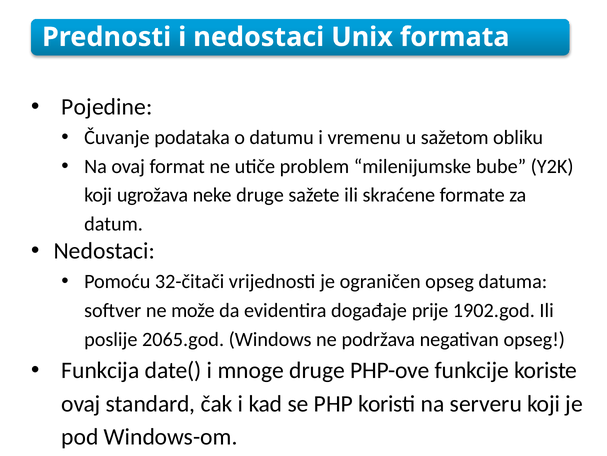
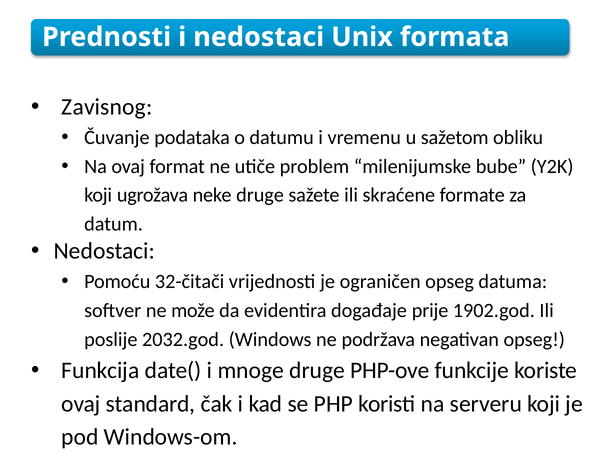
Pojedine: Pojedine -> Zavisnog (107, 107)
2065.god: 2065.god -> 2032.god (183, 339)
